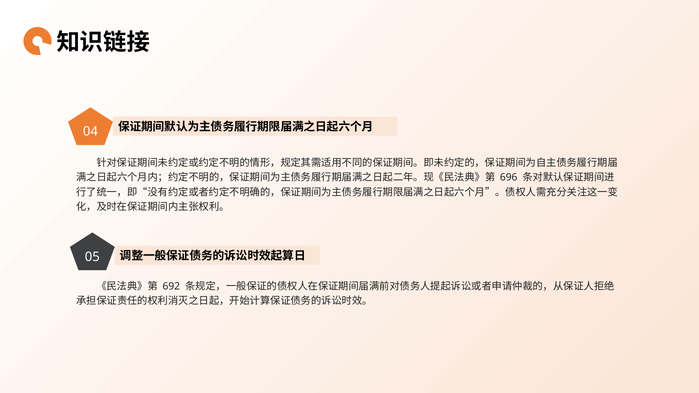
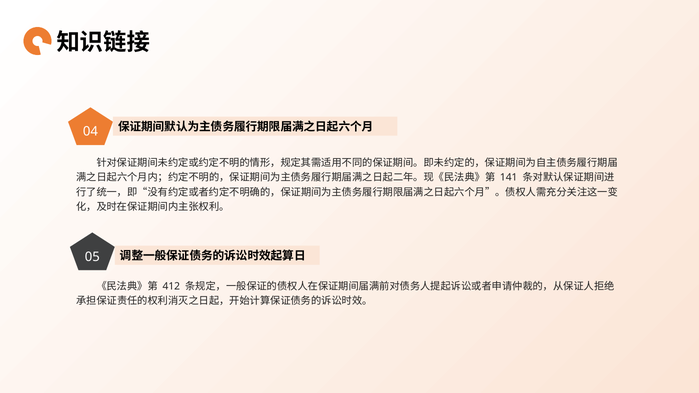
696: 696 -> 141 (509, 178)
692: 692 -> 412 (171, 286)
